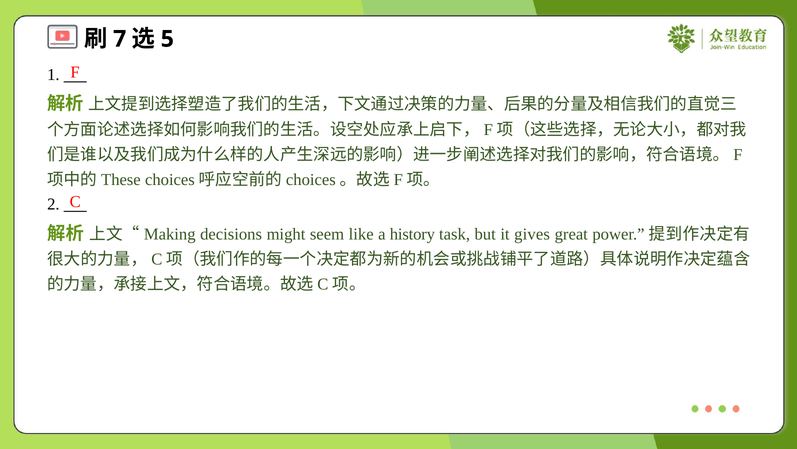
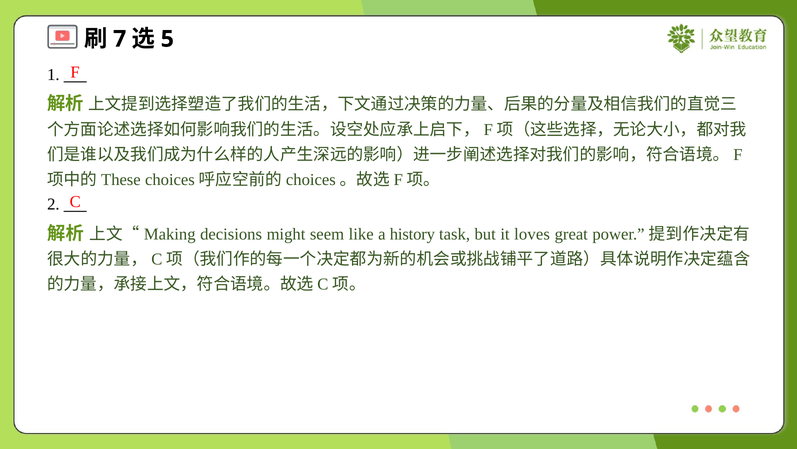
gives: gives -> loves (532, 234)
